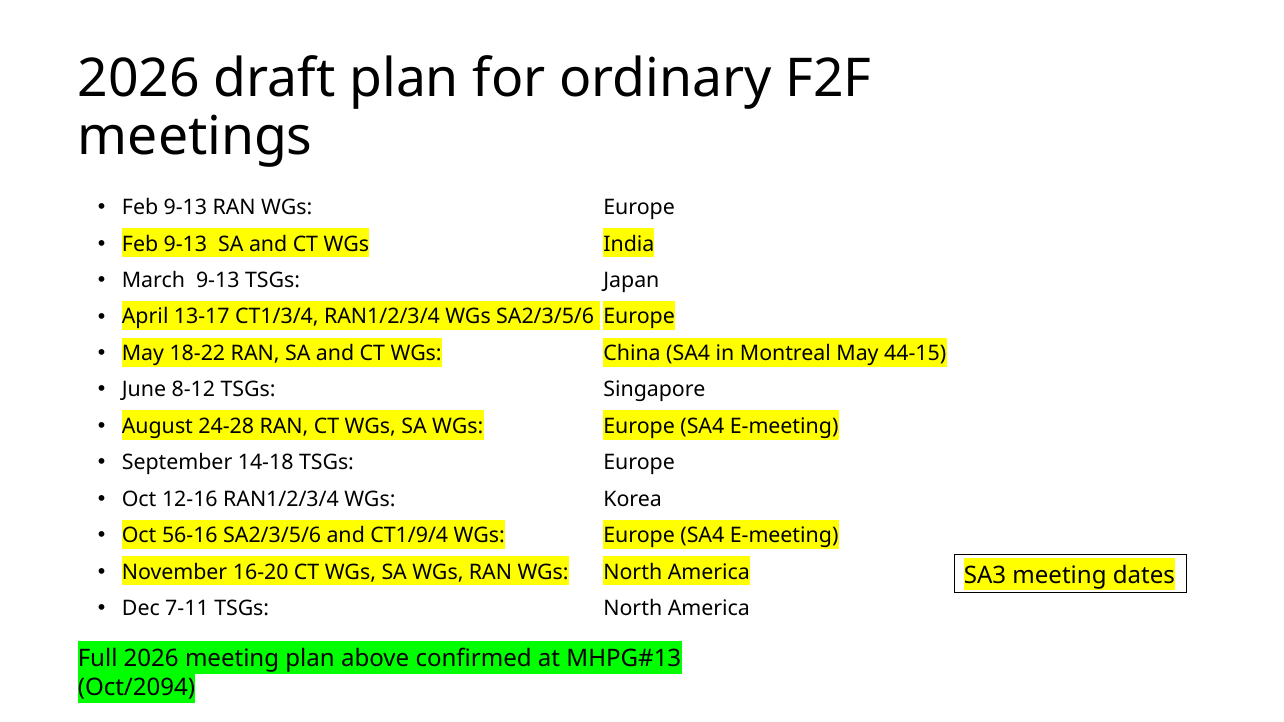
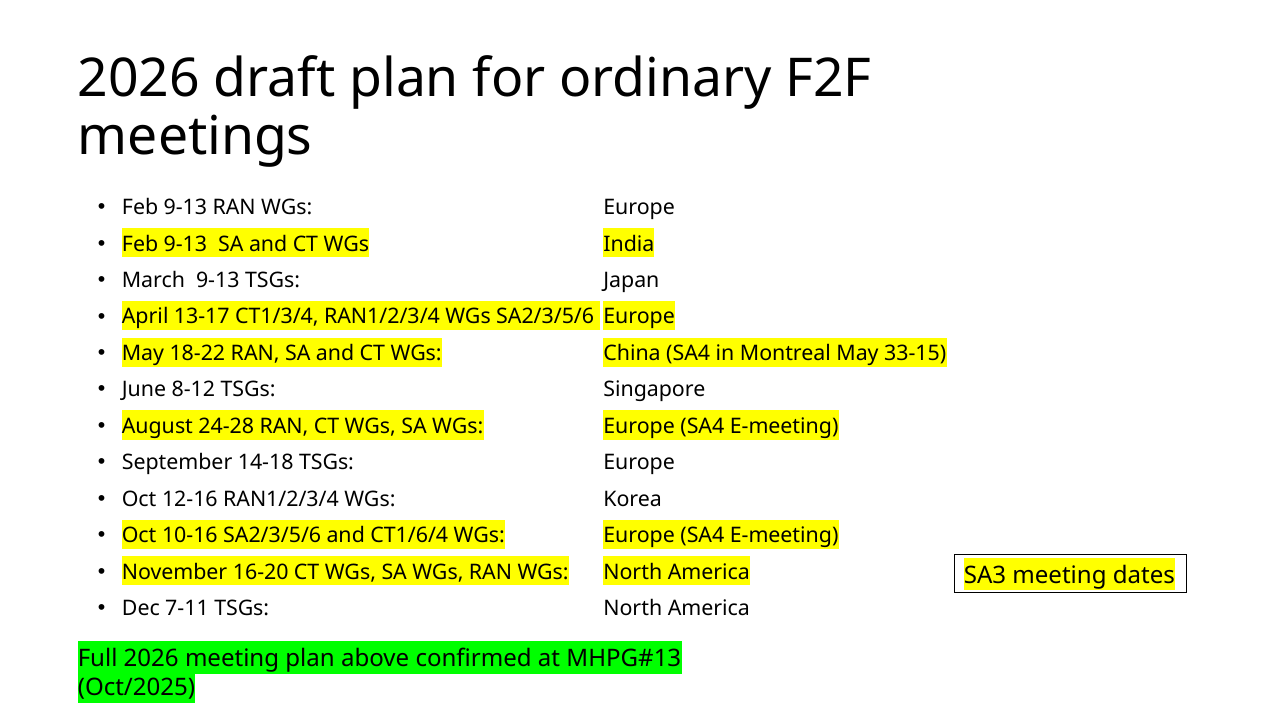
44-15: 44-15 -> 33-15 (915, 353)
56-16: 56-16 -> 10-16 (190, 536)
CT1/9/4: CT1/9/4 -> CT1/6/4 (409, 536)
Oct/2094: Oct/2094 -> Oct/2025 (136, 688)
